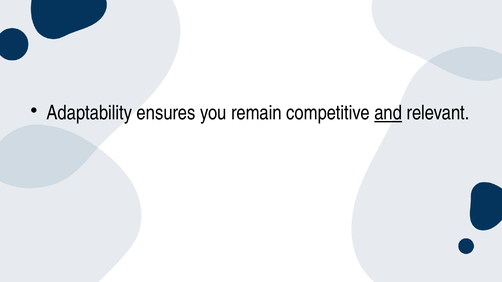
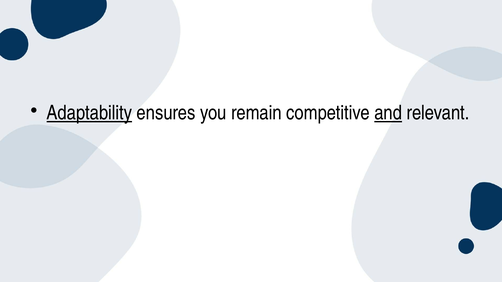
Adaptability underline: none -> present (89, 113)
